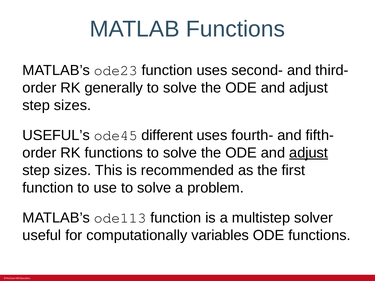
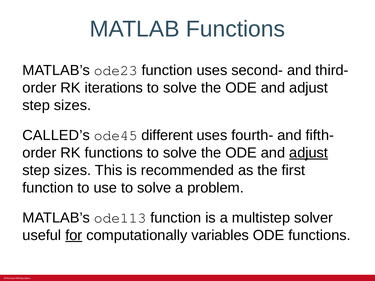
generally: generally -> iterations (114, 88)
USEFUL’s: USEFUL’s -> CALLED’s (56, 135)
for underline: none -> present (74, 235)
